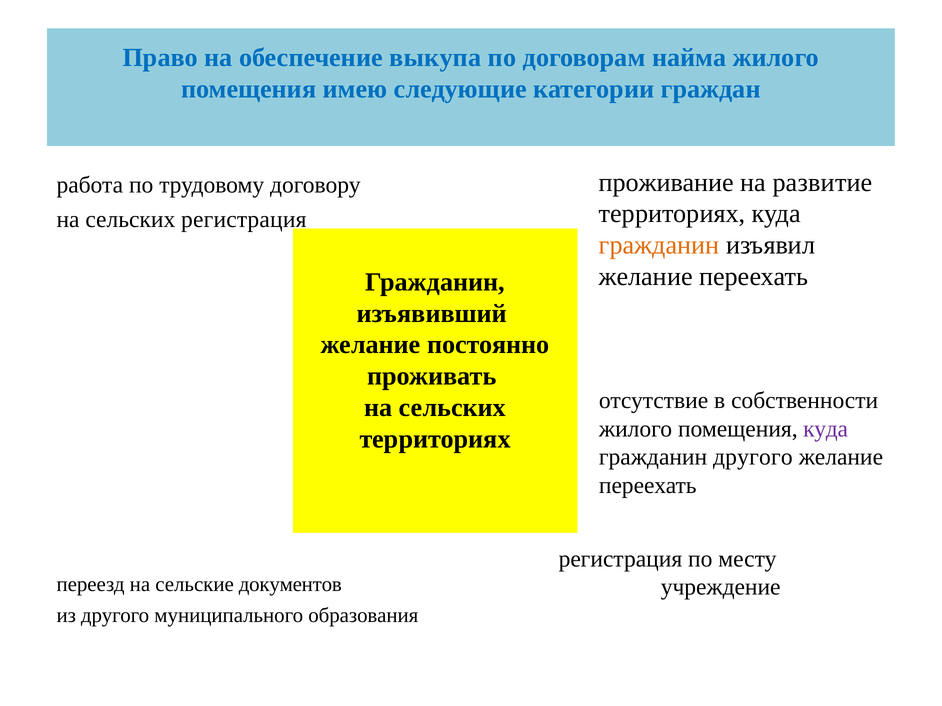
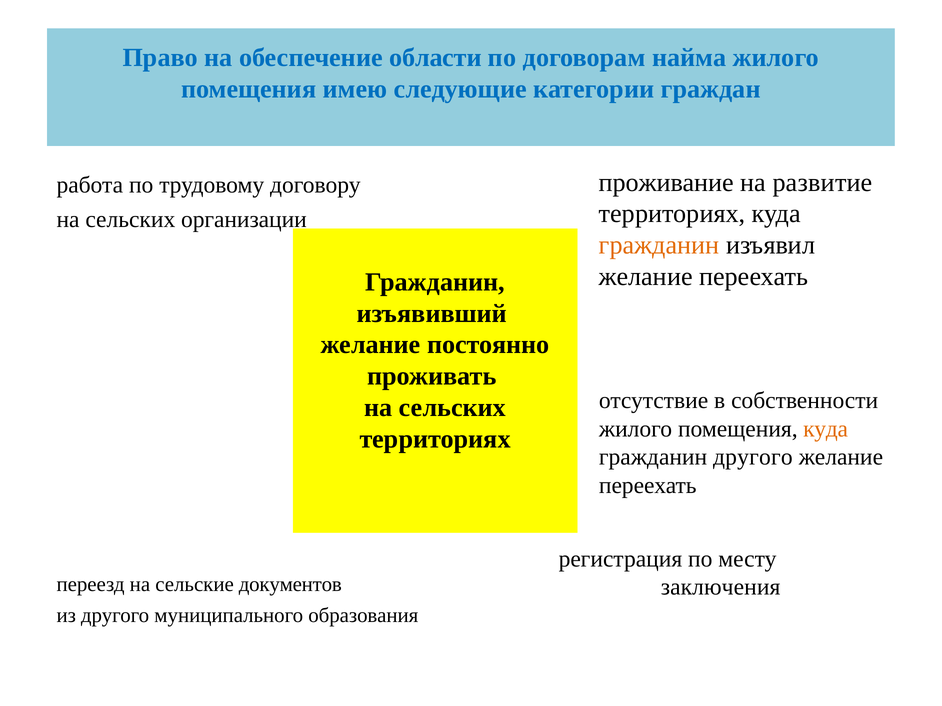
выкупа: выкупа -> области (435, 58)
сельских регистрация: регистрация -> организации (244, 220)
куда colour: purple -> orange (826, 429)
учреждение: учреждение -> заключения (721, 588)
